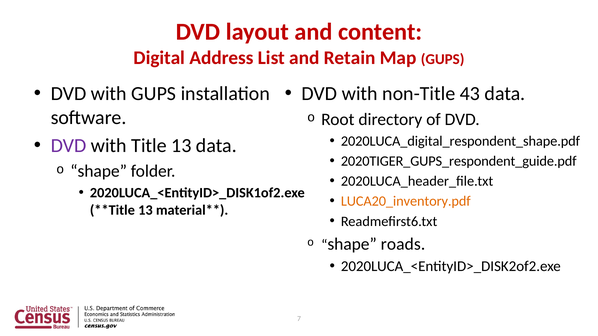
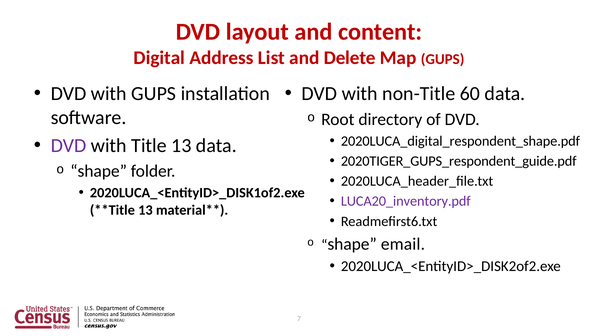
Retain: Retain -> Delete (350, 58)
43: 43 -> 60 (470, 94)
LUCA20_inventory.pdf colour: orange -> purple (406, 201)
roads: roads -> email (403, 244)
